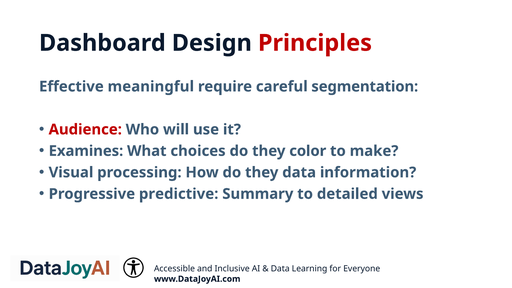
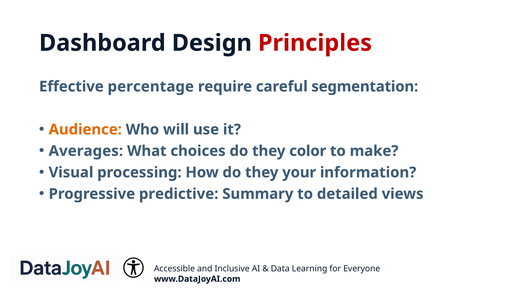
meaningful: meaningful -> percentage (151, 87)
Audience colour: red -> orange (85, 130)
Examines: Examines -> Averages (86, 151)
they data: data -> your (299, 172)
